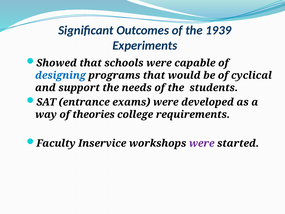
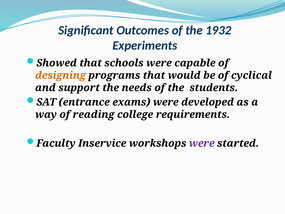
1939: 1939 -> 1932 (218, 30)
designing colour: blue -> orange (60, 75)
theories: theories -> reading (94, 114)
